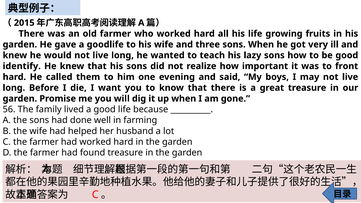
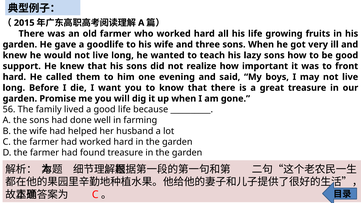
identify: identify -> support (22, 66)
